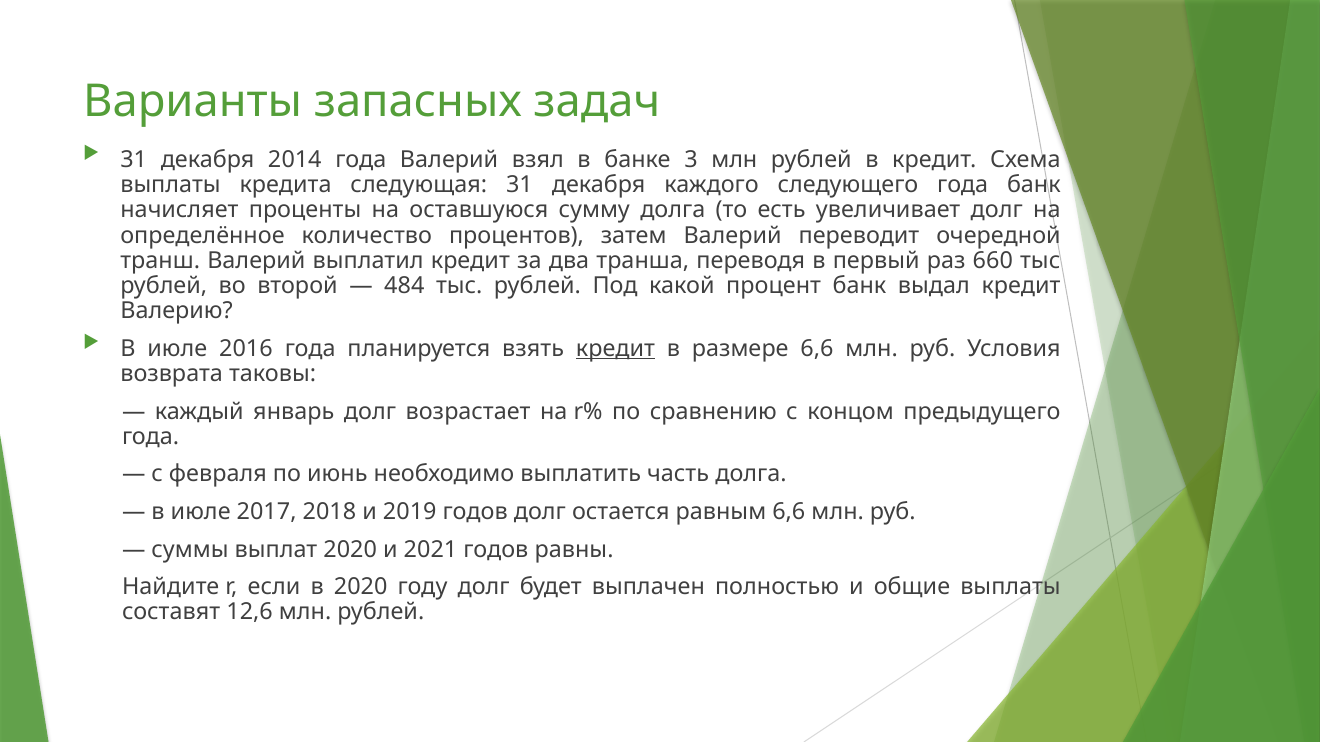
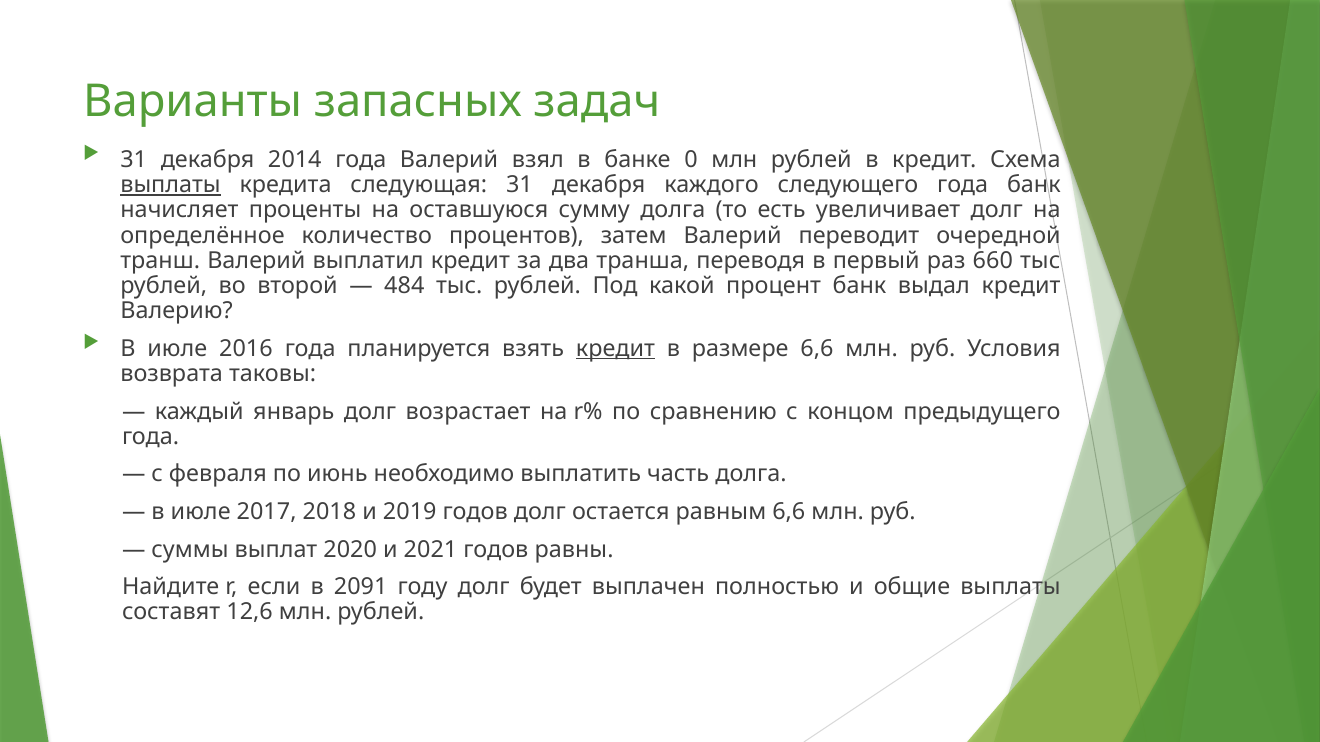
3: 3 -> 0 (691, 160)
выплаты underline: none -> present (170, 185)
в 2020: 2020 -> 2091 (361, 587)
